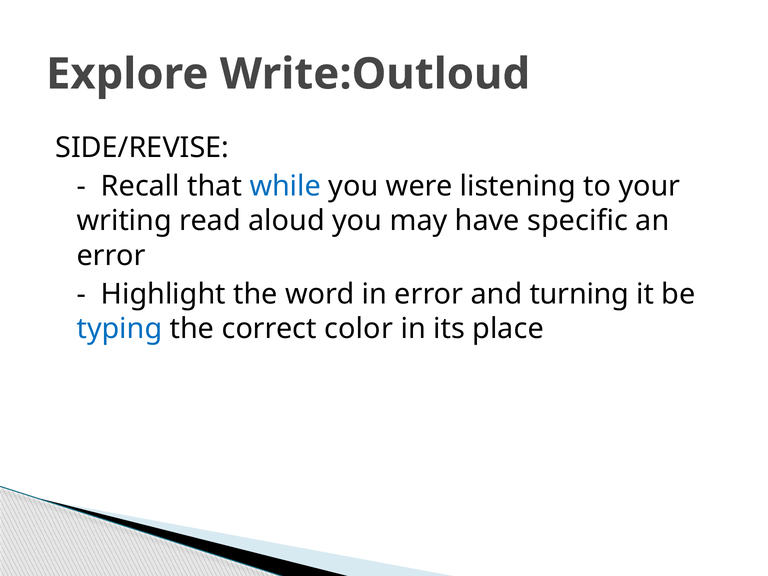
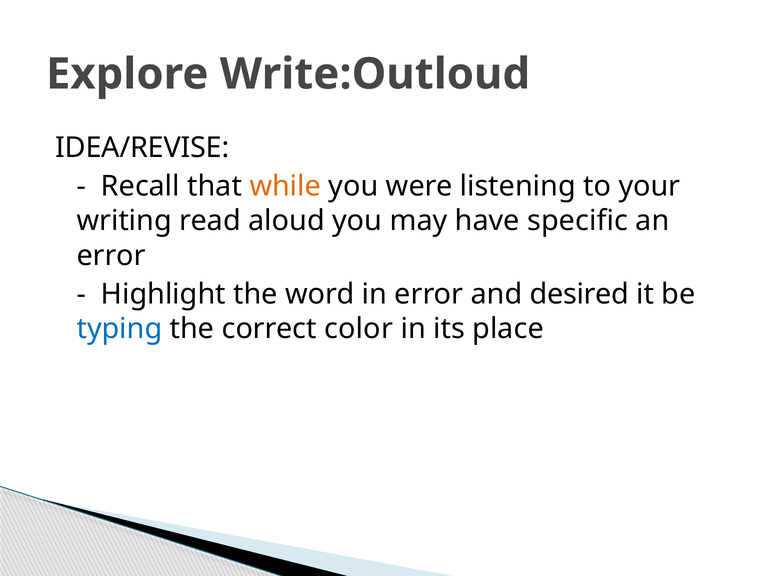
SIDE/REVISE: SIDE/REVISE -> IDEA/REVISE (142, 148)
while colour: blue -> orange (285, 186)
turning: turning -> desired (579, 294)
